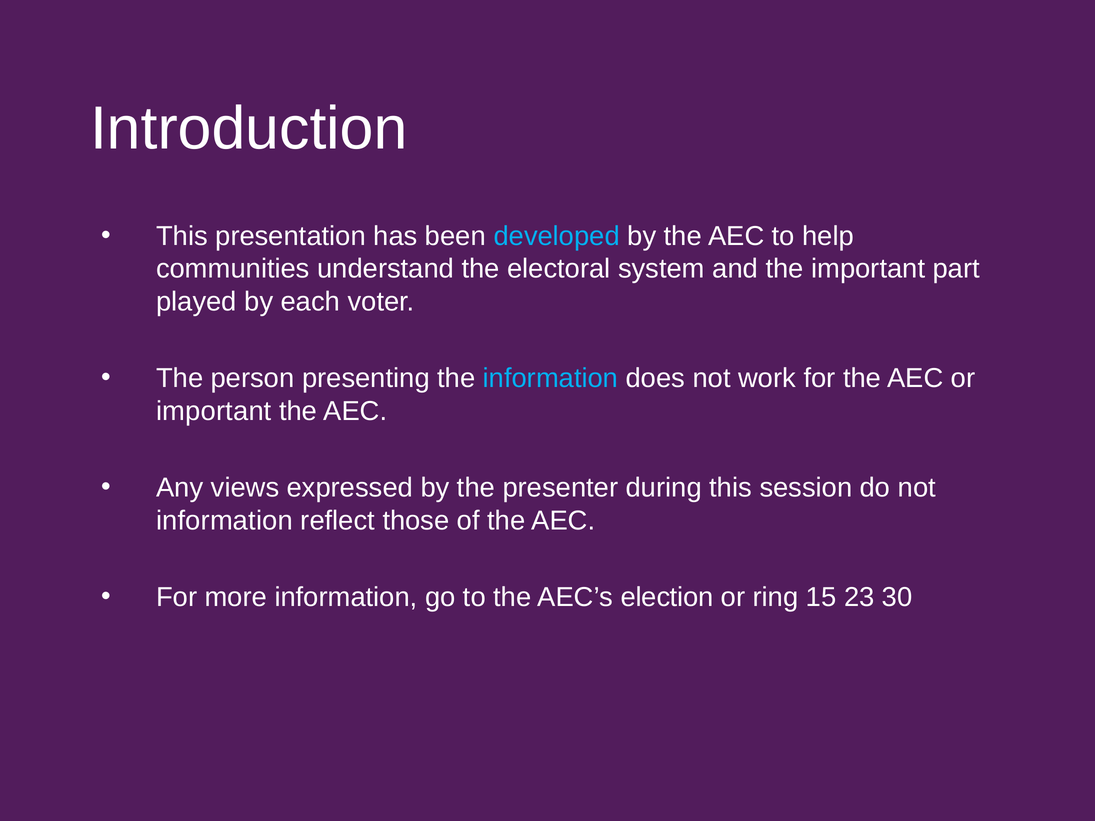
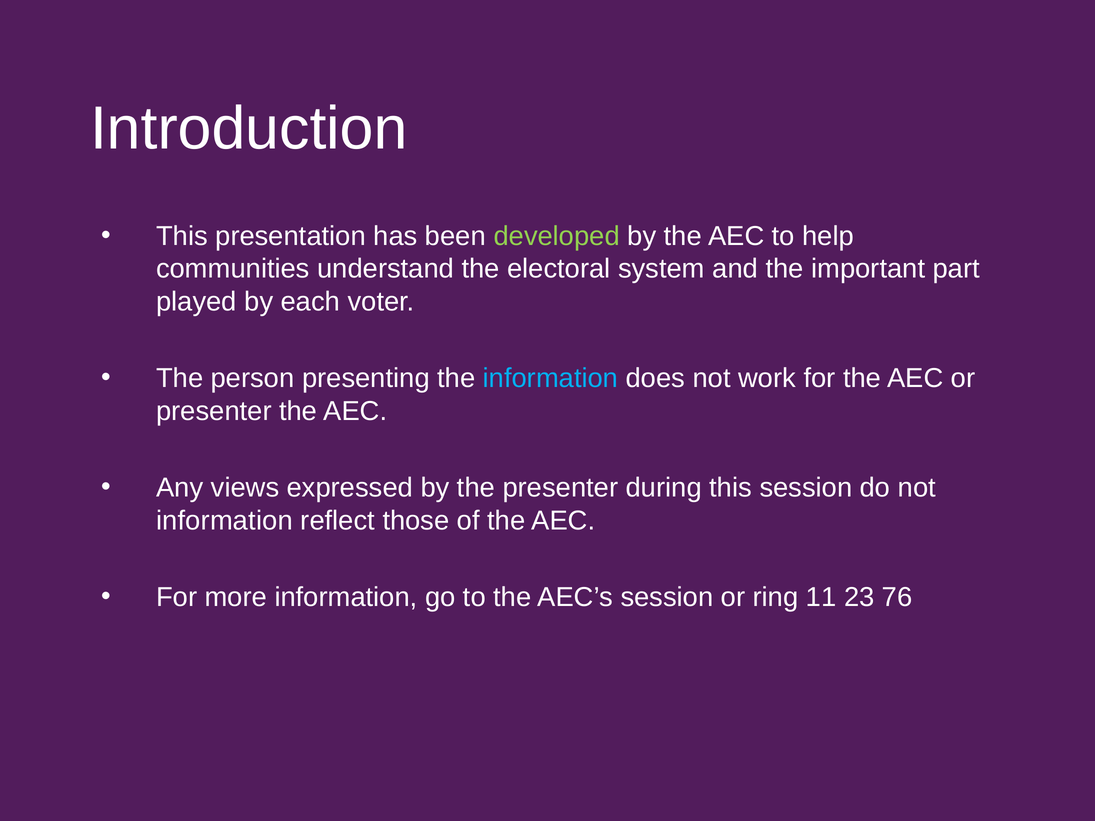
developed colour: light blue -> light green (557, 236)
important: important -> presenter (214, 411)
AEC’s election: election -> session (667, 597)
15: 15 -> 11 (821, 597)
30: 30 -> 76 (897, 597)
